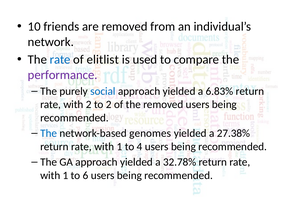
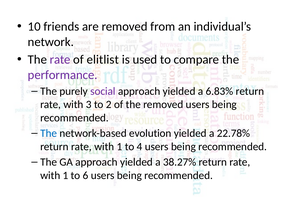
rate colour: blue -> purple (60, 60)
social colour: blue -> purple (103, 91)
with 2: 2 -> 3 (89, 104)
genomes: genomes -> evolution (150, 133)
27.38%: 27.38% -> 22.78% (233, 133)
32.78%: 32.78% -> 38.27% (180, 162)
